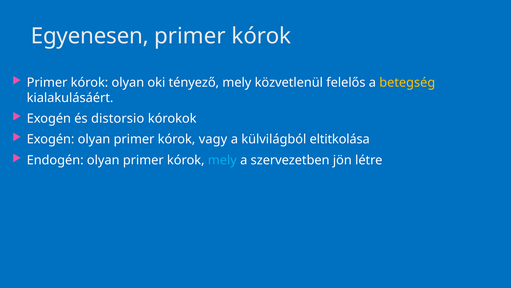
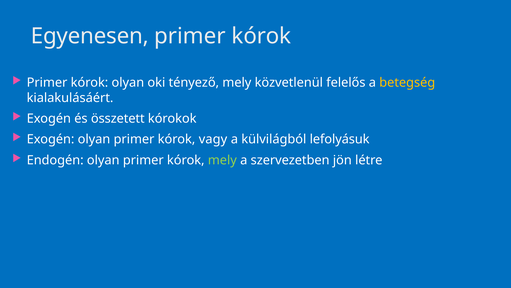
distorsio: distorsio -> összetett (118, 118)
eltitkolása: eltitkolása -> lefolyásuk (340, 139)
mely colour: light blue -> light green (222, 160)
